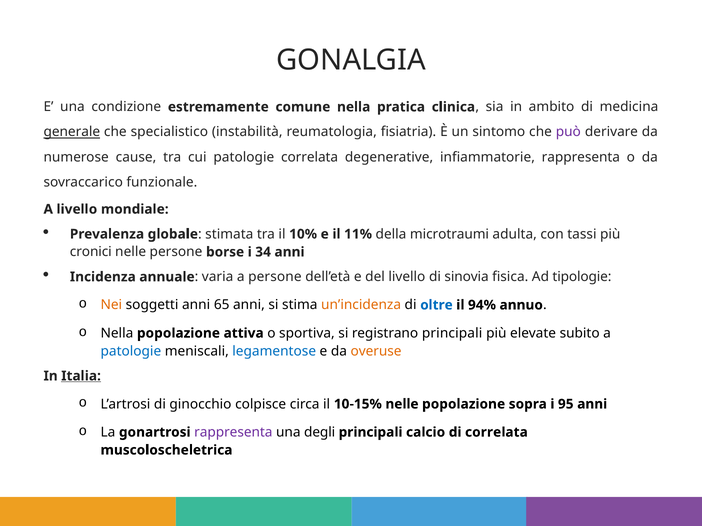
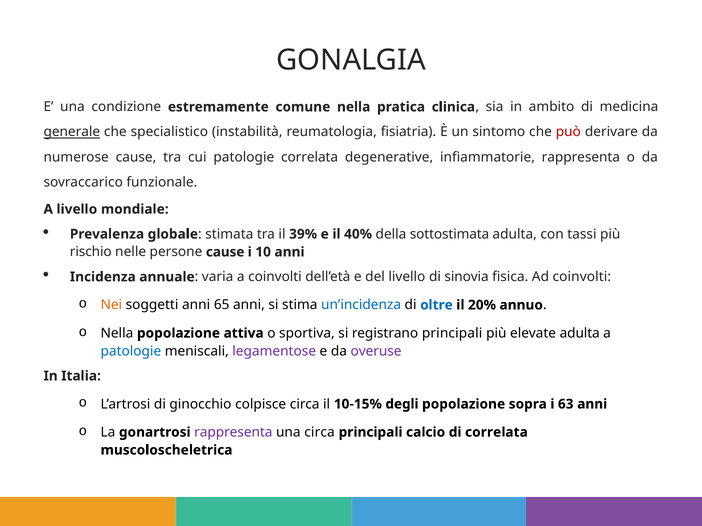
può colour: purple -> red (568, 132)
10%: 10% -> 39% (303, 234)
11%: 11% -> 40% (358, 234)
microtraumi: microtraumi -> sottostimata (450, 234)
cronici: cronici -> rischio (91, 252)
persone borse: borse -> cause (225, 252)
34: 34 -> 10 (263, 252)
a persone: persone -> coinvolti (275, 277)
Ad tipologie: tipologie -> coinvolti (582, 277)
un’incidenza colour: orange -> blue (361, 305)
94%: 94% -> 20% (482, 305)
elevate subito: subito -> adulta (580, 333)
legamentose colour: blue -> purple (274, 351)
overuse colour: orange -> purple (376, 351)
Italia underline: present -> none (81, 376)
10-15% nelle: nelle -> degli (402, 404)
95: 95 -> 63 (566, 404)
una degli: degli -> circa (320, 433)
